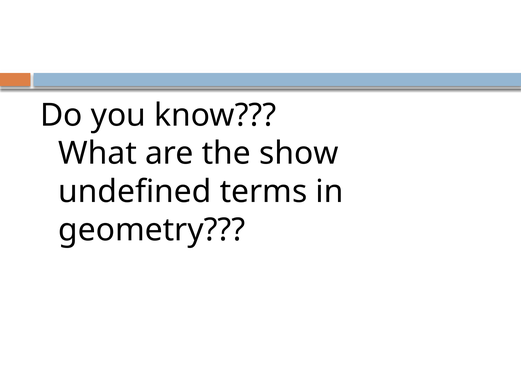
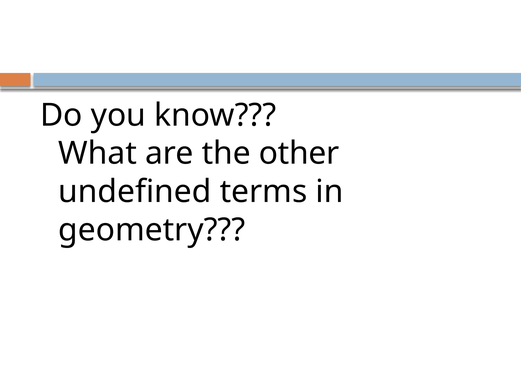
show: show -> other (299, 153)
